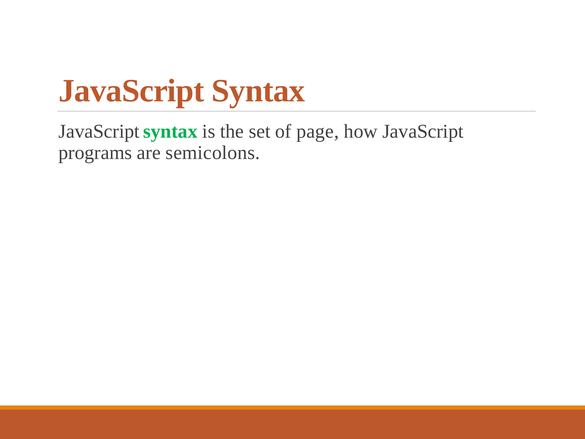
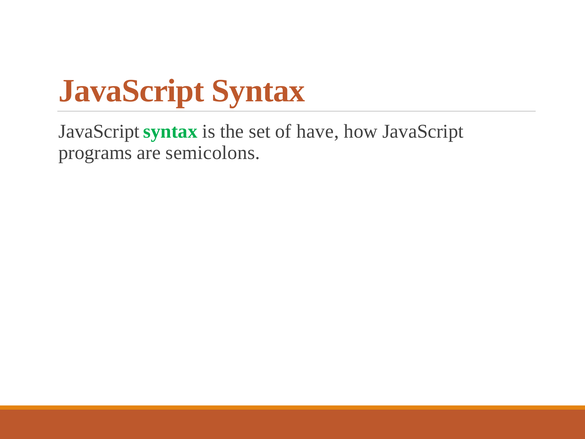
page: page -> have (318, 131)
